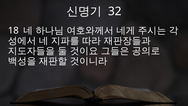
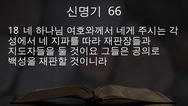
32: 32 -> 66 (115, 11)
